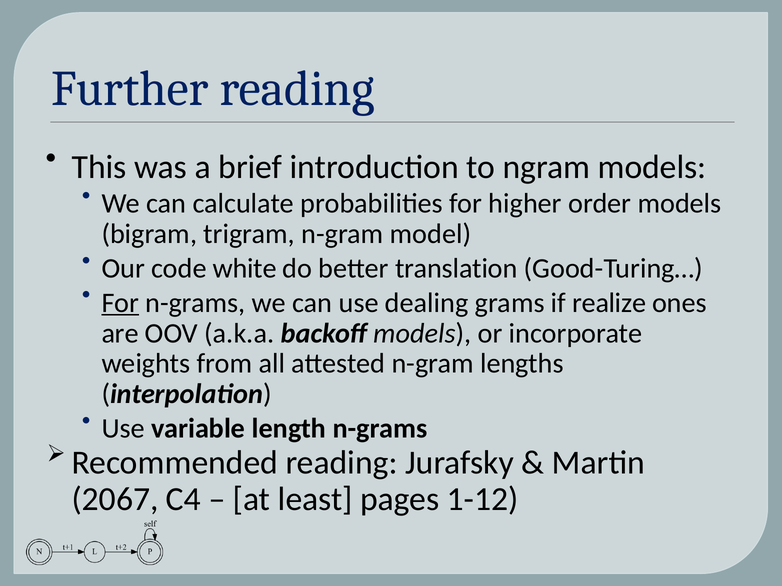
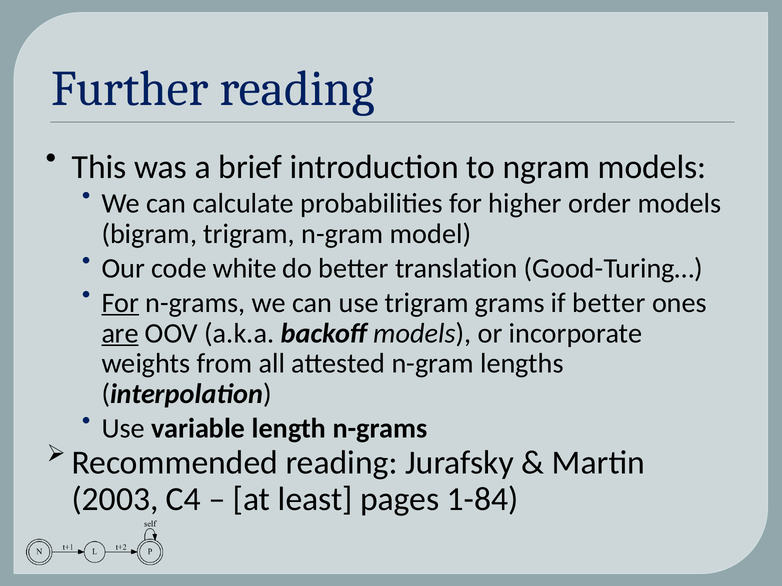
use dealing: dealing -> trigram (427, 303)
if realize: realize -> better (609, 303)
are underline: none -> present (120, 334)
2067: 2067 -> 2003 (115, 499)
1-12: 1-12 -> 1-84 (483, 499)
